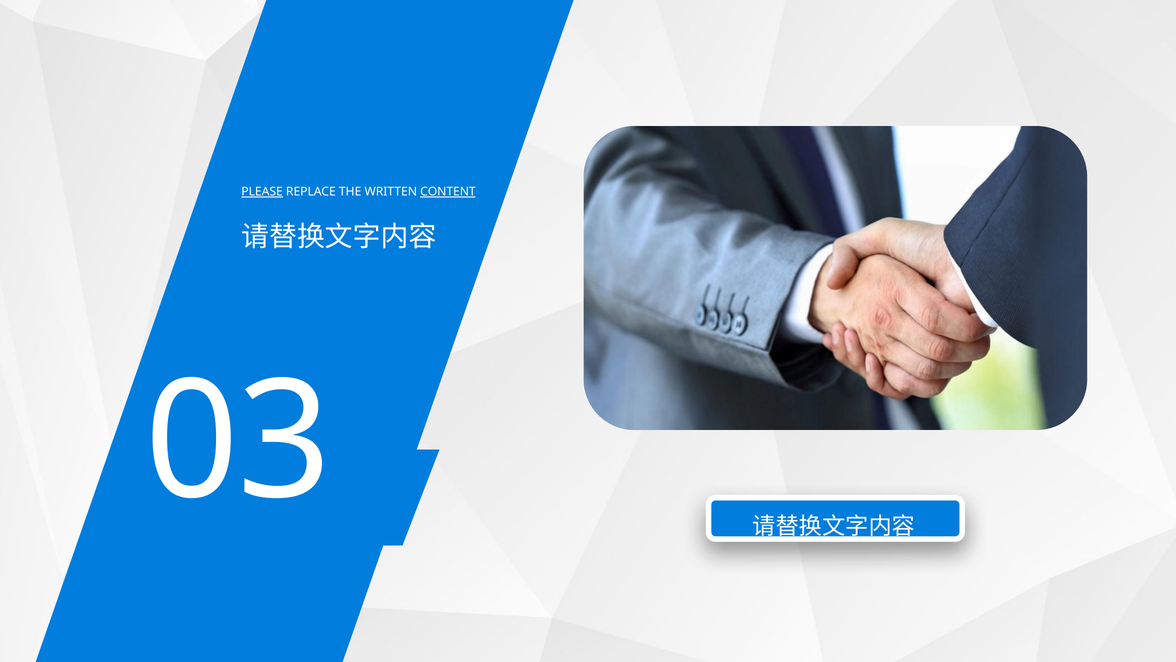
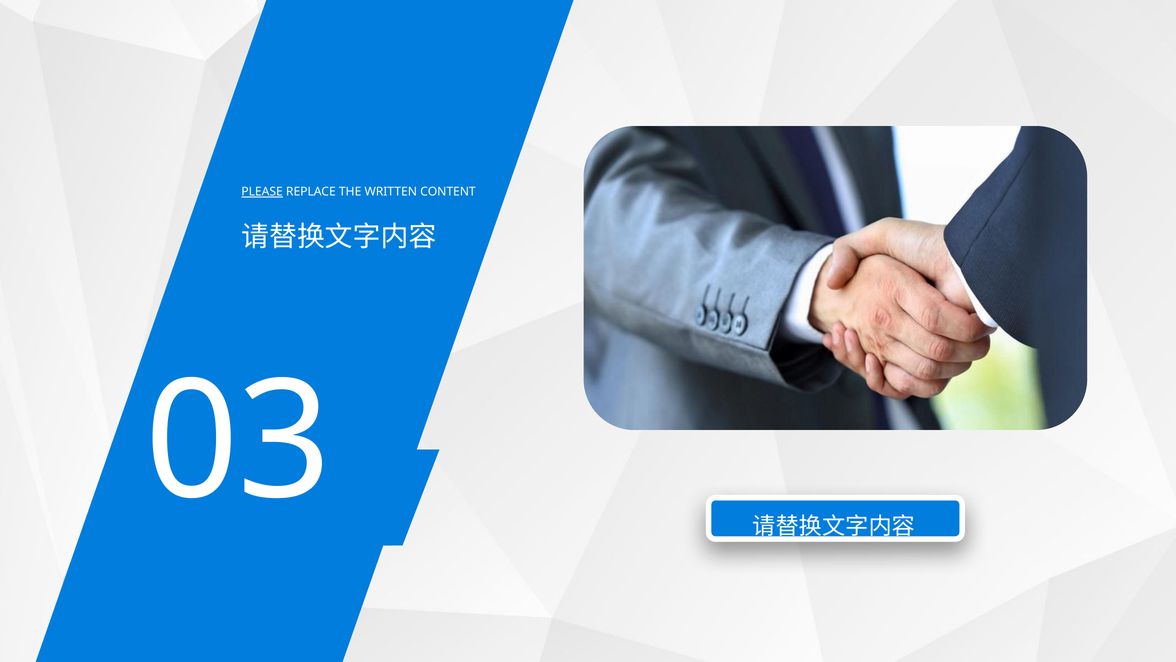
CONTENT underline: present -> none (448, 192)
